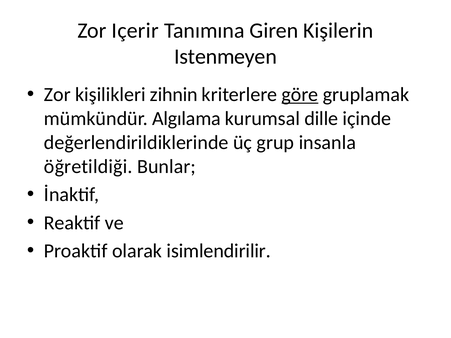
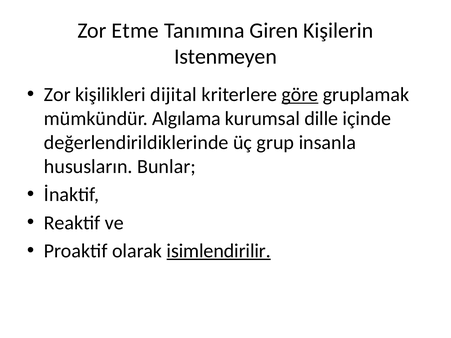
Içerir: Içerir -> Etme (135, 30)
zihnin: zihnin -> dijital (174, 95)
öğretildiği: öğretildiği -> hususların (88, 167)
isimlendirilir underline: none -> present (219, 251)
